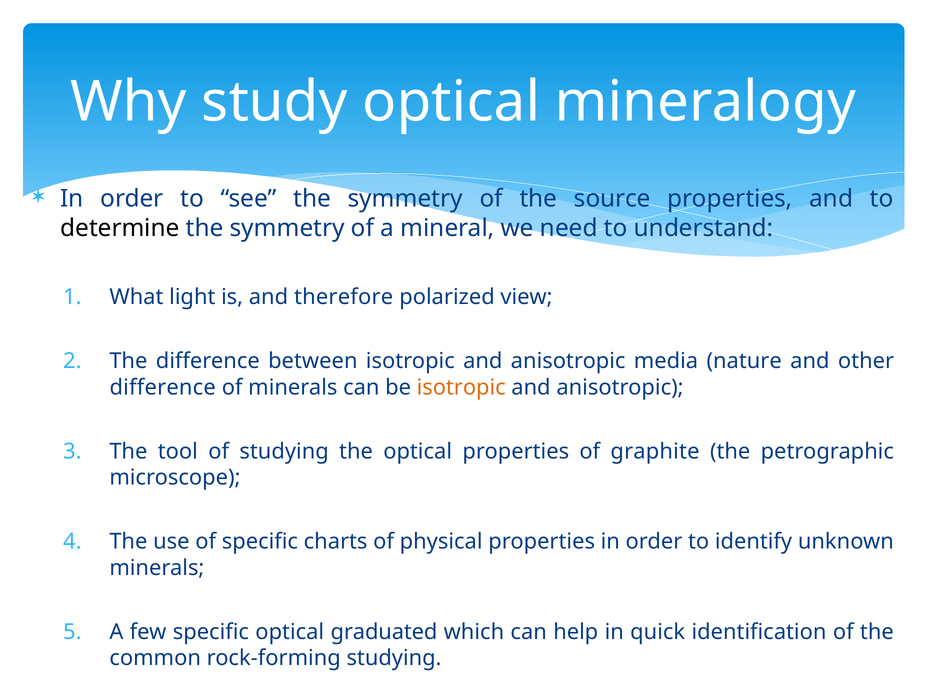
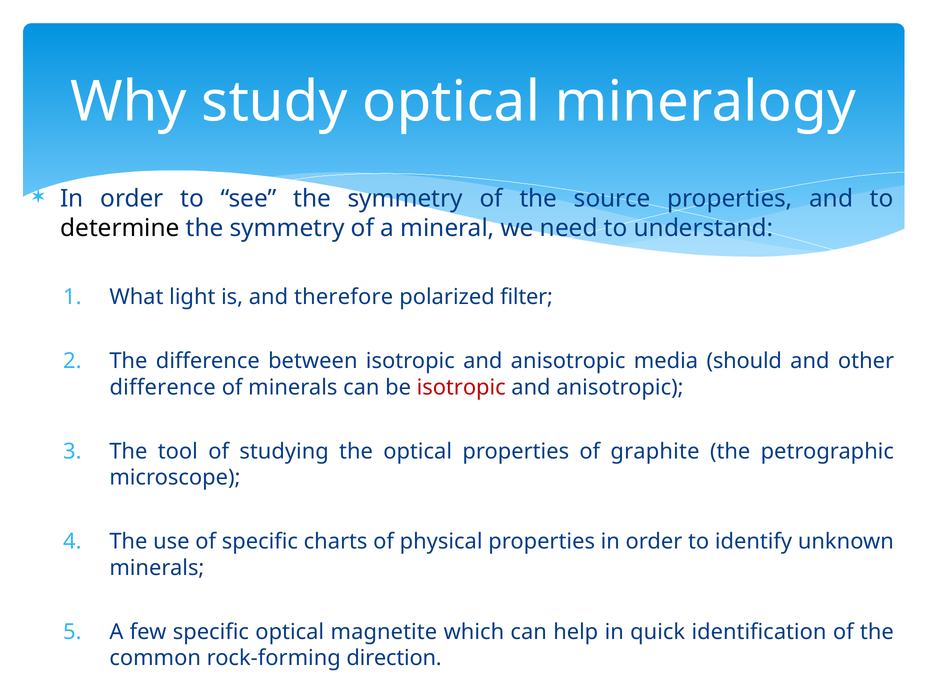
view: view -> filter (527, 297)
nature: nature -> should (744, 361)
isotropic colour: orange -> red (461, 387)
graduated: graduated -> magnetite (384, 631)
rock-forming studying: studying -> direction (394, 657)
